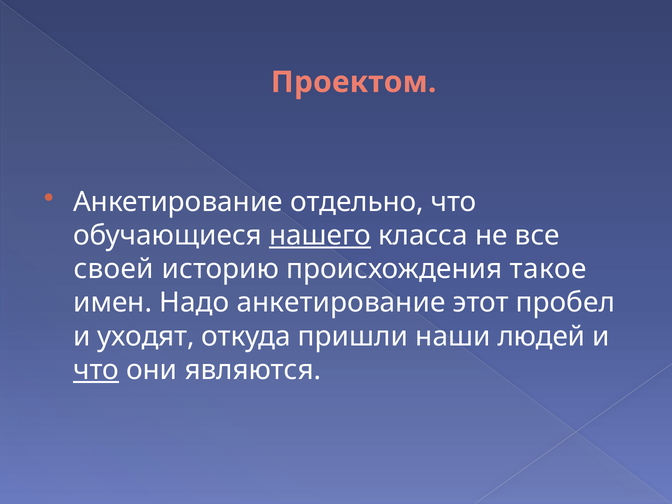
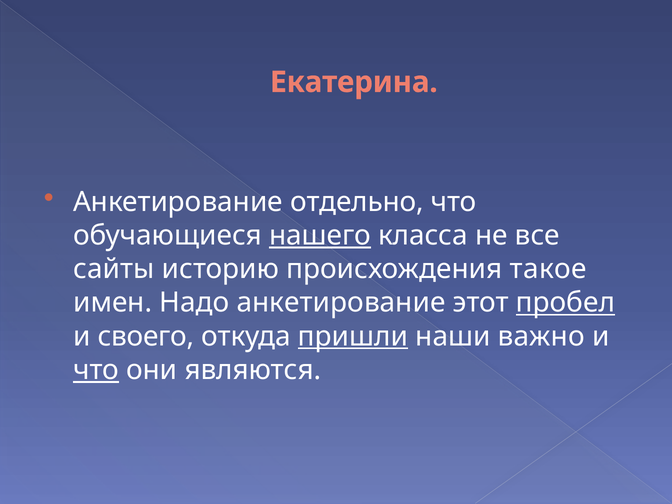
Проектом: Проектом -> Екатерина (354, 82)
своей: своей -> сайты (114, 269)
пробел underline: none -> present (565, 303)
уходят: уходят -> своего (146, 336)
пришли underline: none -> present (353, 336)
людей: людей -> важно (541, 336)
